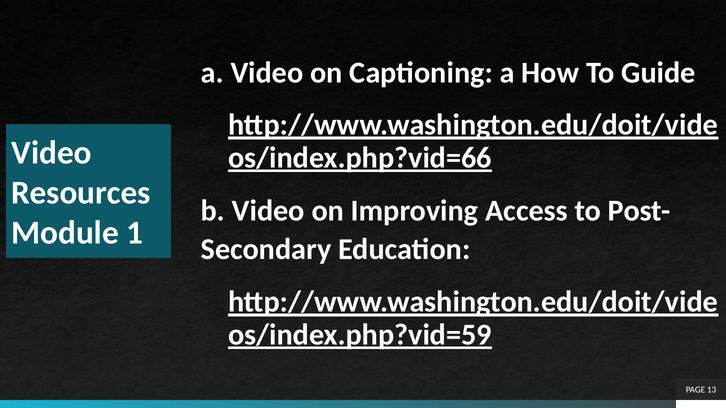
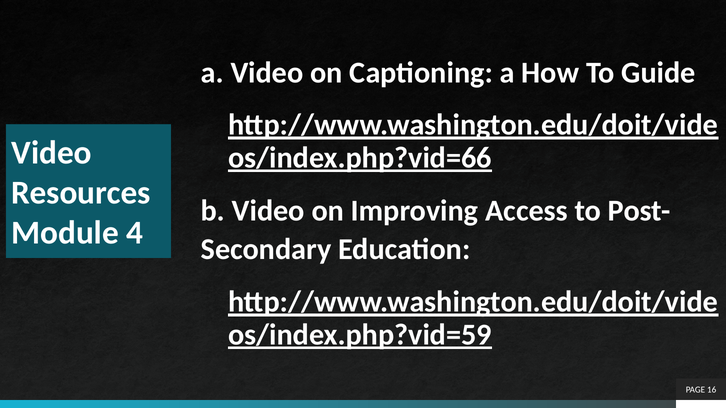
1: 1 -> 4 (135, 233)
13: 13 -> 16 (712, 390)
